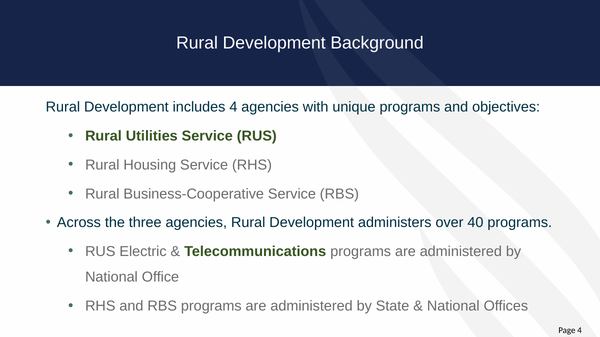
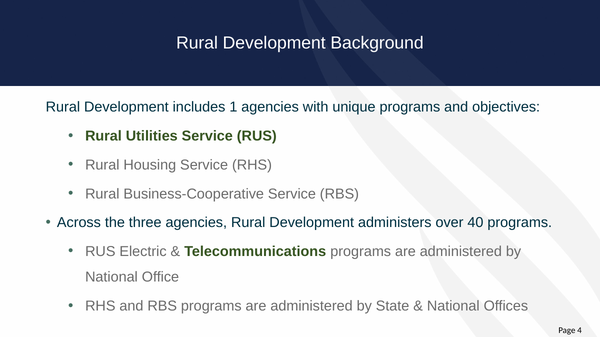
includes 4: 4 -> 1 (233, 107)
